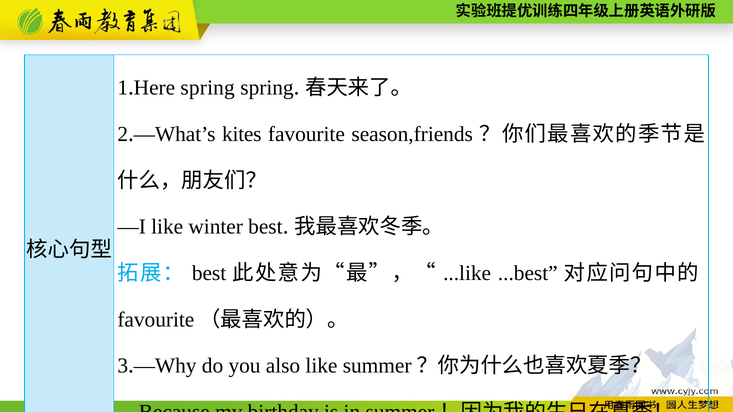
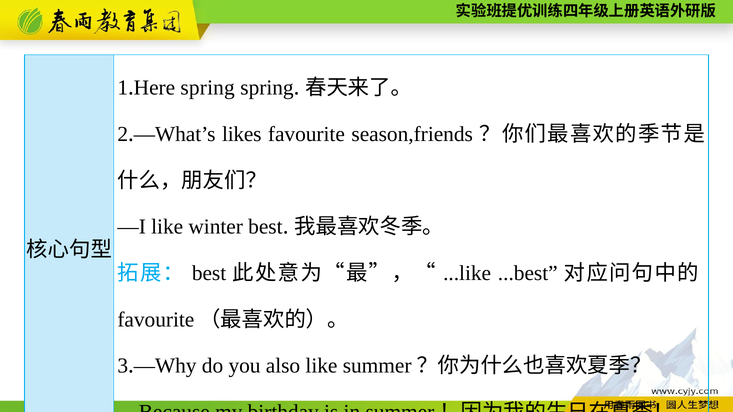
kites: kites -> likes (242, 134)
